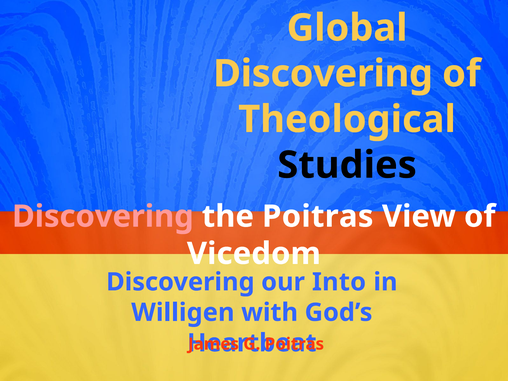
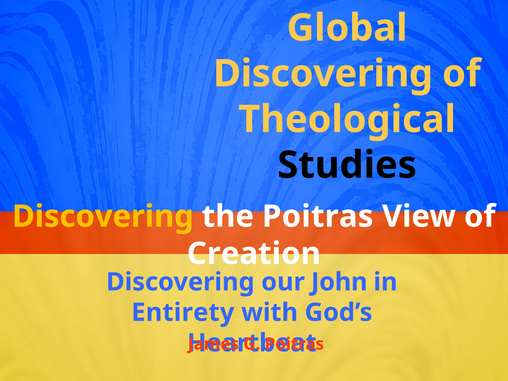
Discovering colour: pink -> yellow (103, 216)
Vicedom: Vicedom -> Creation (254, 254)
Into: Into -> John (339, 282)
Willigen: Willigen -> Entirety (183, 312)
